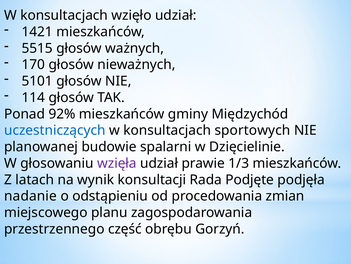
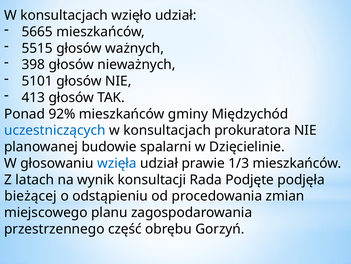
1421: 1421 -> 5665 (37, 32)
170: 170 -> 398 (33, 65)
114: 114 -> 413 (33, 97)
sportowych: sportowych -> prokuratora (253, 130)
wzięła colour: purple -> blue (117, 163)
nadanie: nadanie -> bieżącej (30, 196)
